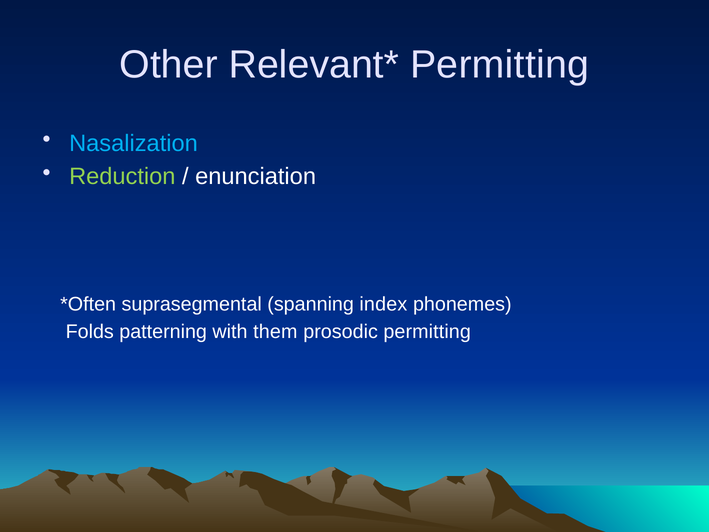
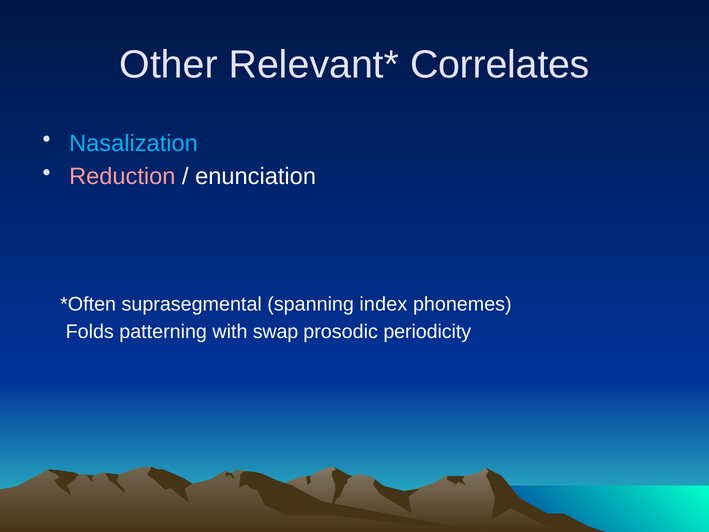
Permitting: Permitting -> Correlates (500, 65)
Reduction colour: light green -> pink (122, 177)
them: them -> swap (276, 332)
prosodic permitting: permitting -> periodicity (427, 332)
